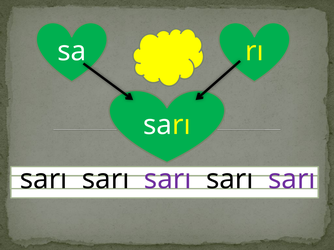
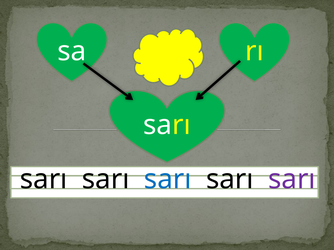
sarı colour: purple -> blue (168, 180)
